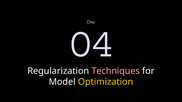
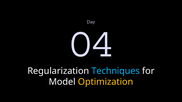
Techniques colour: pink -> light blue (116, 71)
